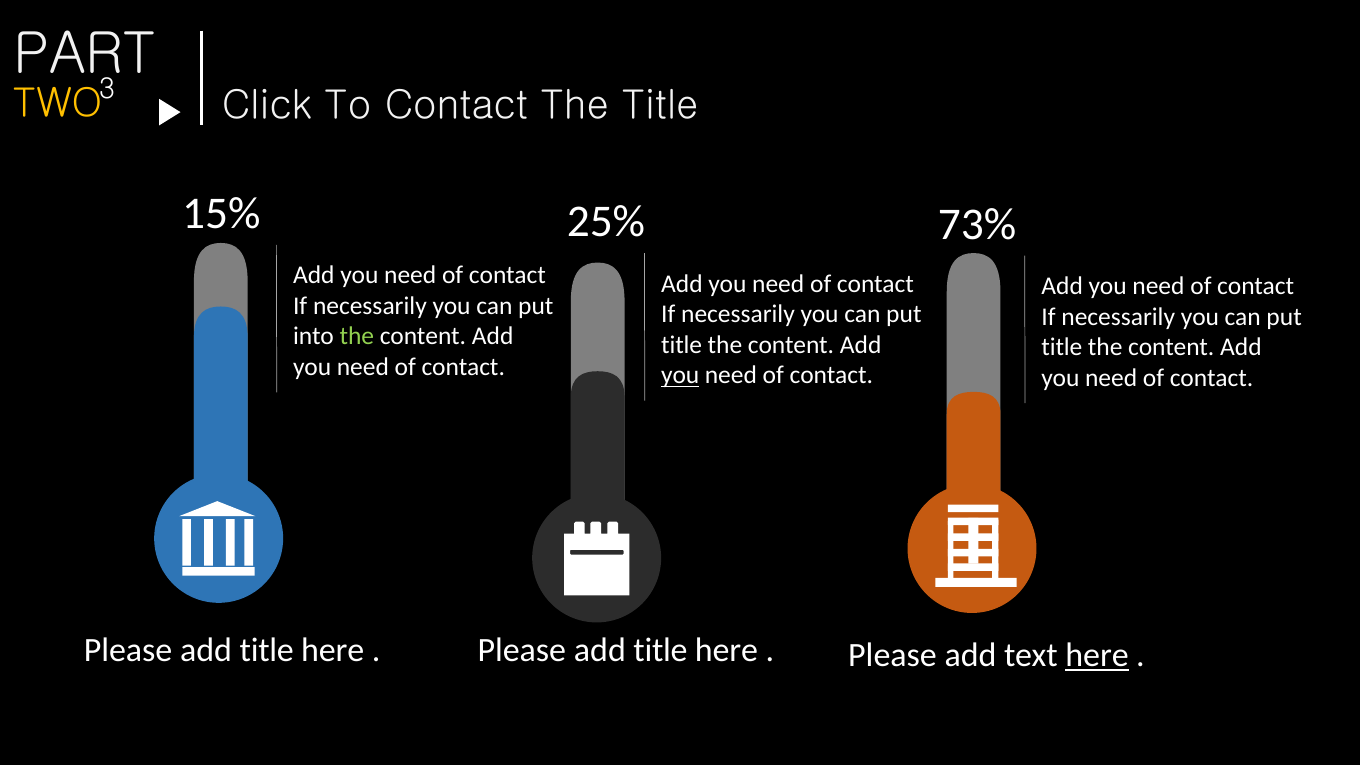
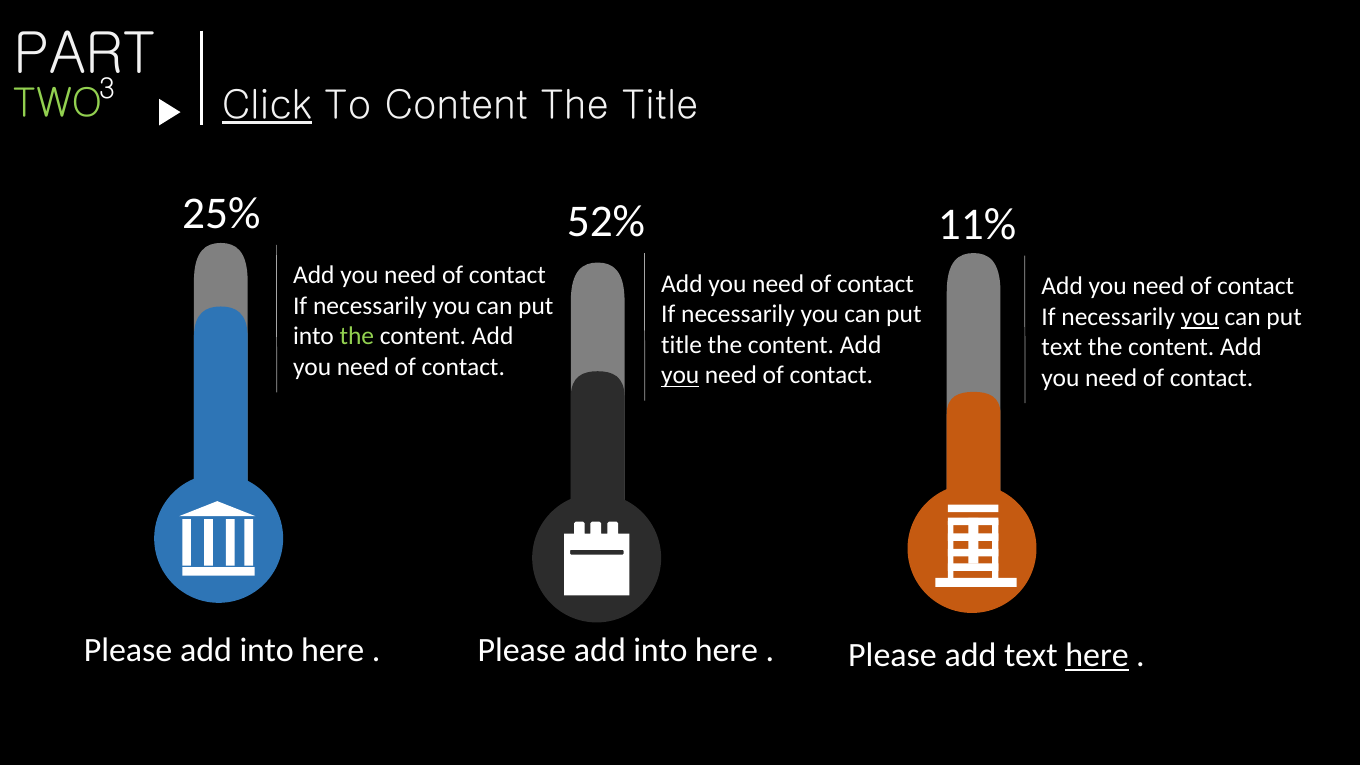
TWO colour: yellow -> light green (58, 103)
Click underline: none -> present (267, 105)
To Contact: Contact -> Content (456, 105)
15%: 15% -> 25% (221, 214)
25%: 25% -> 52% (606, 222)
73%: 73% -> 11% (977, 225)
you underline: none -> present (1200, 317)
title: title -> text (1062, 347)
title: title -> into (267, 650)
title: title -> into (660, 650)
